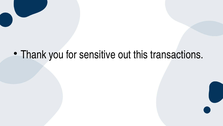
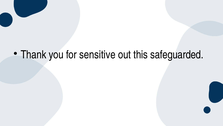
transactions: transactions -> safeguarded (177, 55)
